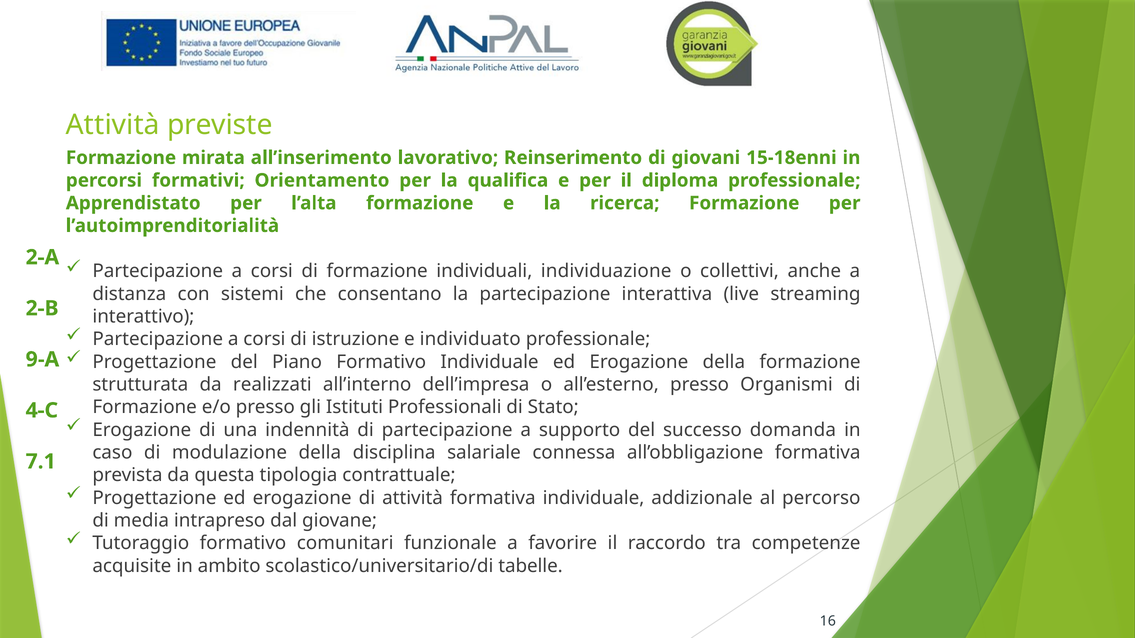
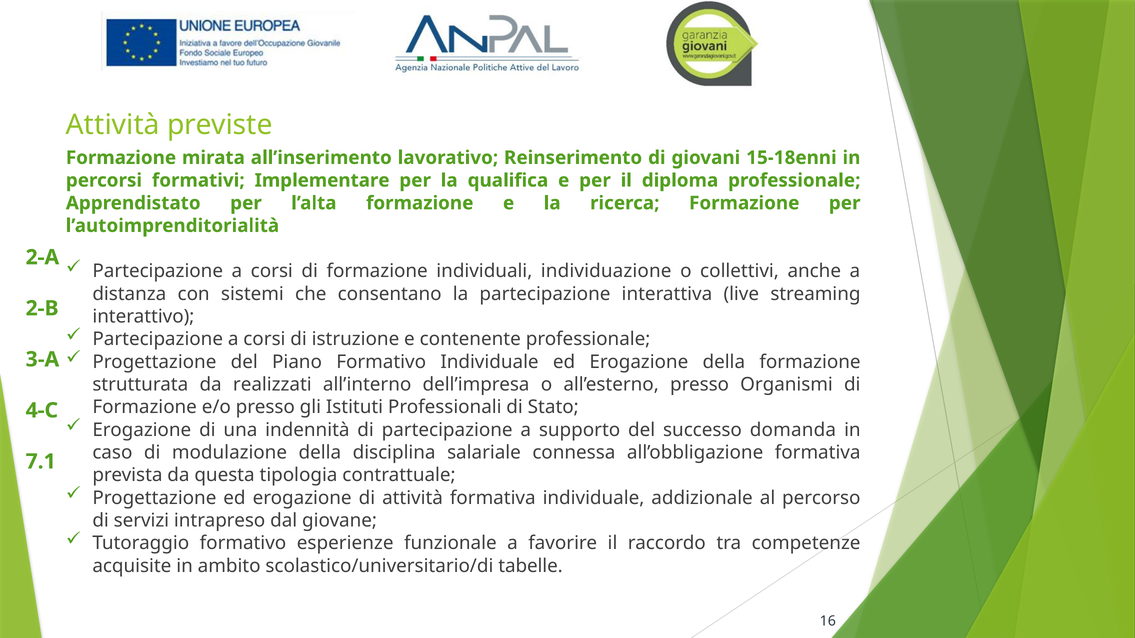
Orientamento: Orientamento -> Implementare (322, 181)
individuato: individuato -> contenente (470, 339)
9-A: 9-A -> 3-A (42, 360)
media: media -> servizi (141, 521)
comunitari: comunitari -> esperienze (345, 544)
